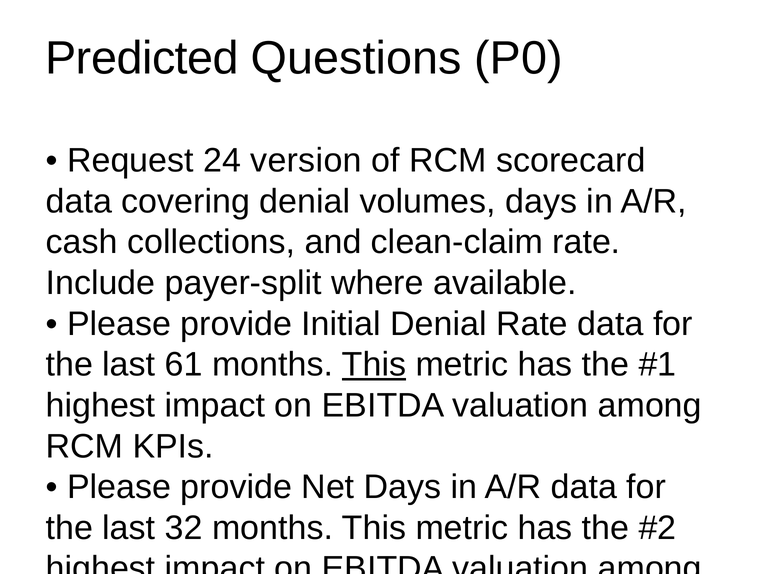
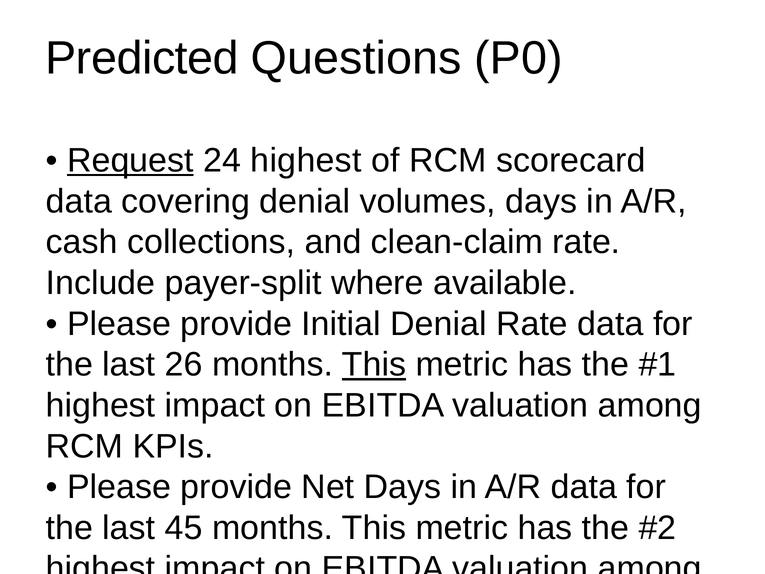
Request underline: none -> present (130, 160)
24 version: version -> highest (306, 160)
61: 61 -> 26 (184, 364)
32: 32 -> 45 (184, 528)
